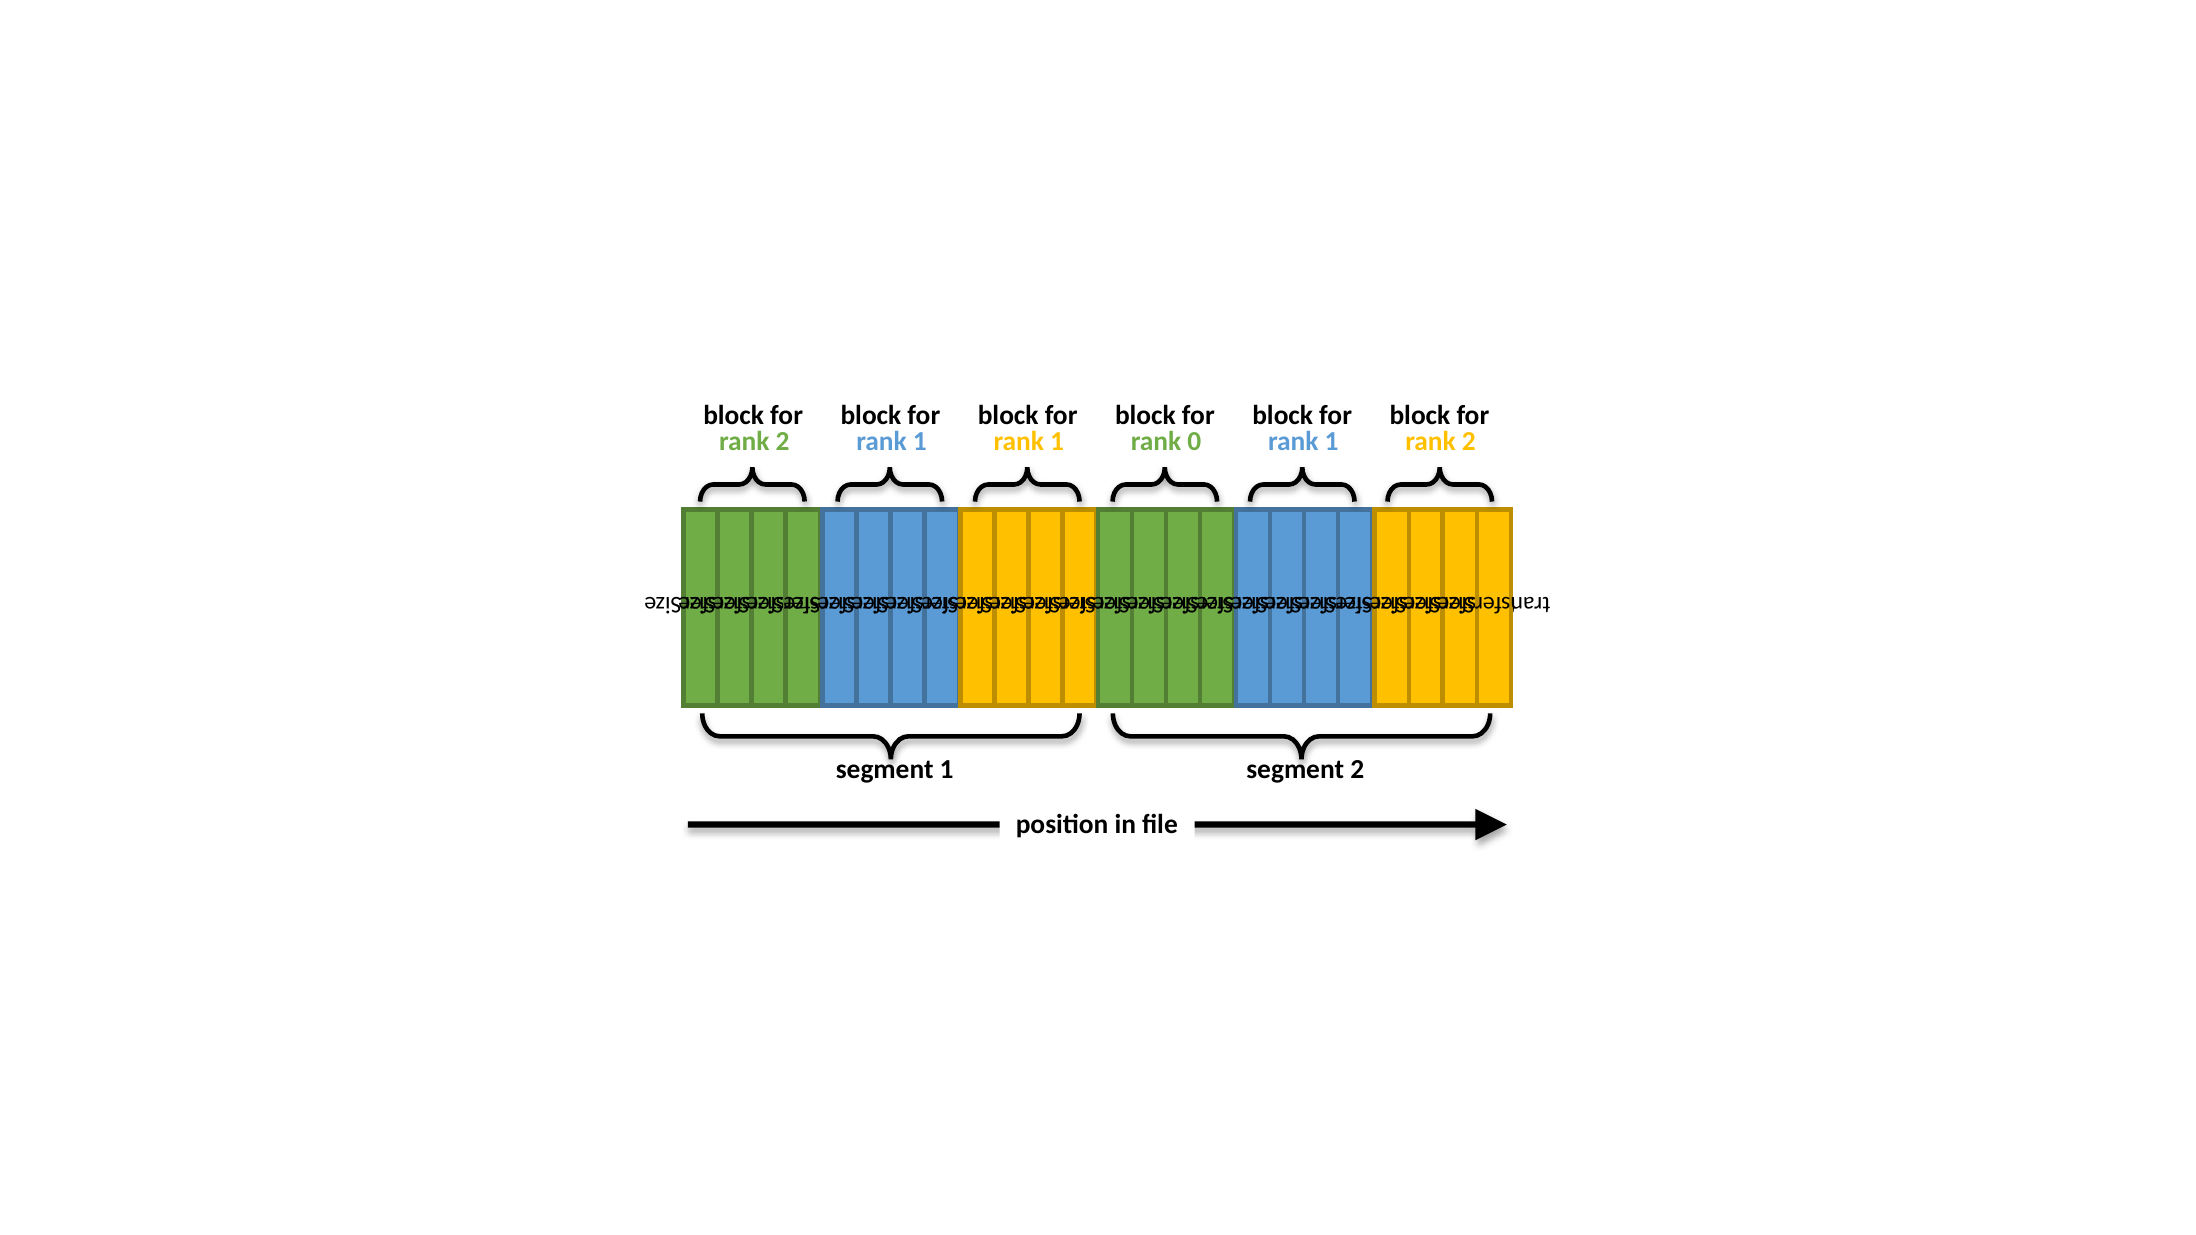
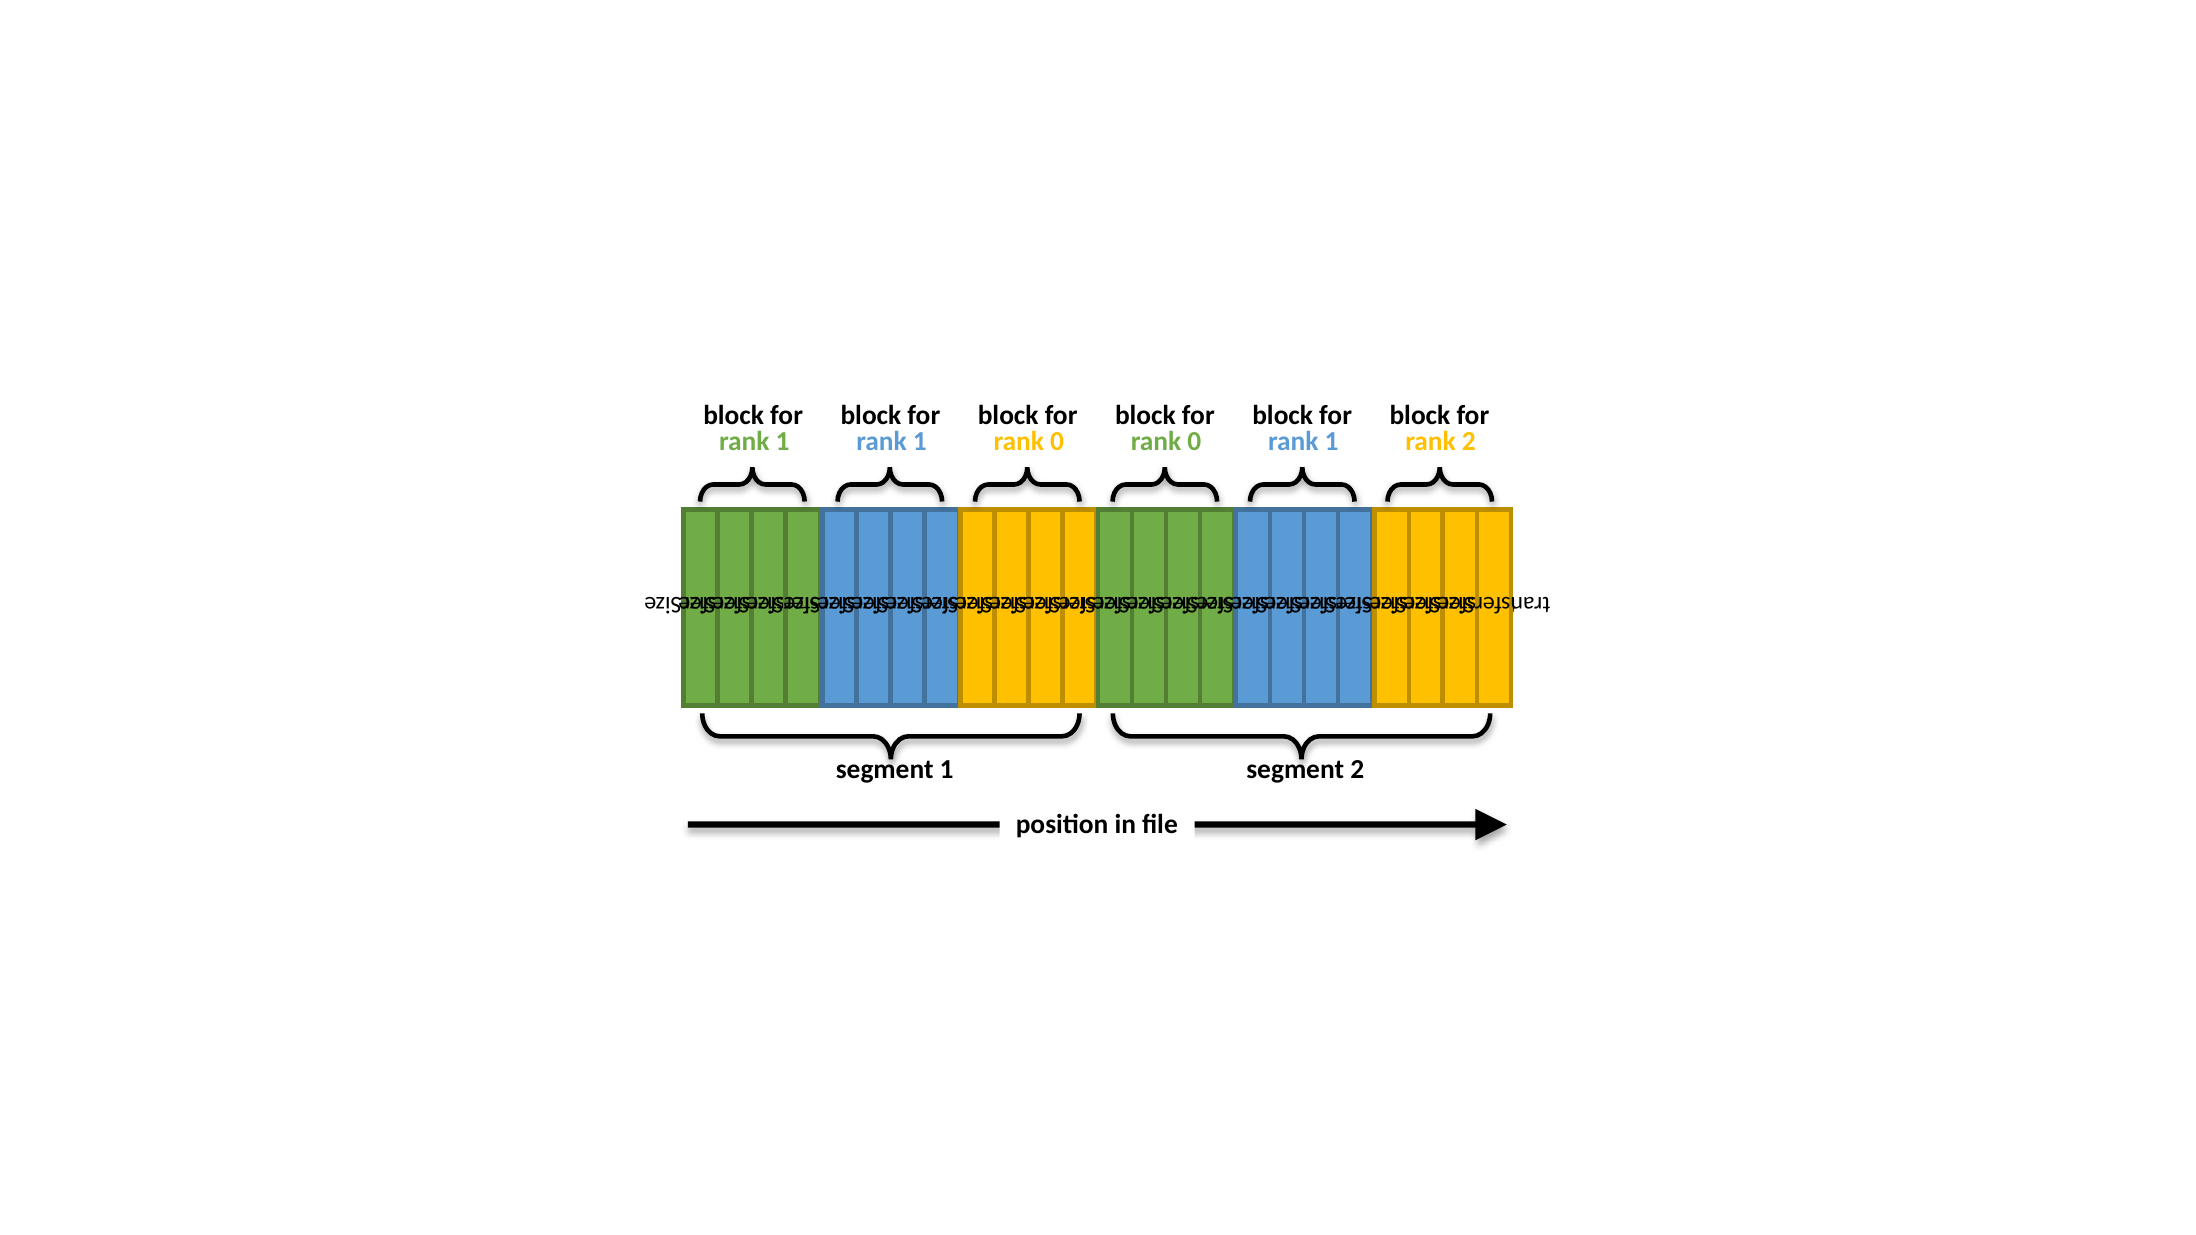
2: 2 -> 1 (783, 442)
1 rank 1: 1 -> 0 (1057, 442)
